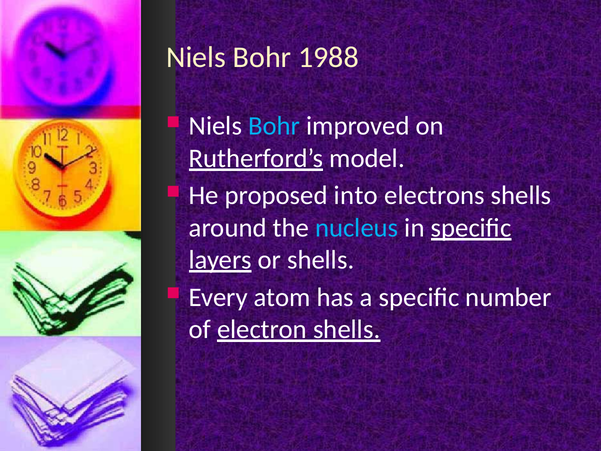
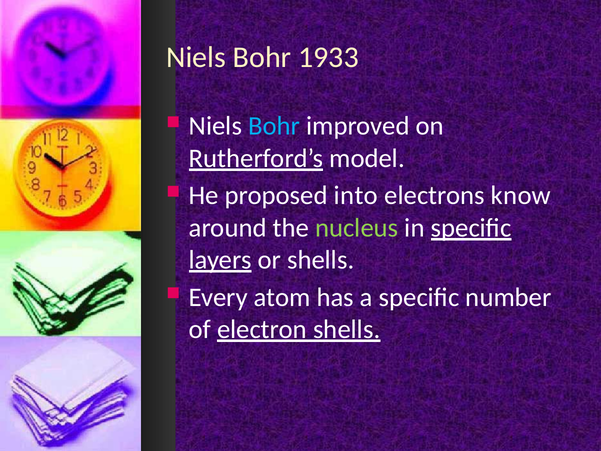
1988: 1988 -> 1933 (328, 57)
electrons shells: shells -> know (521, 196)
nucleus colour: light blue -> light green (357, 228)
